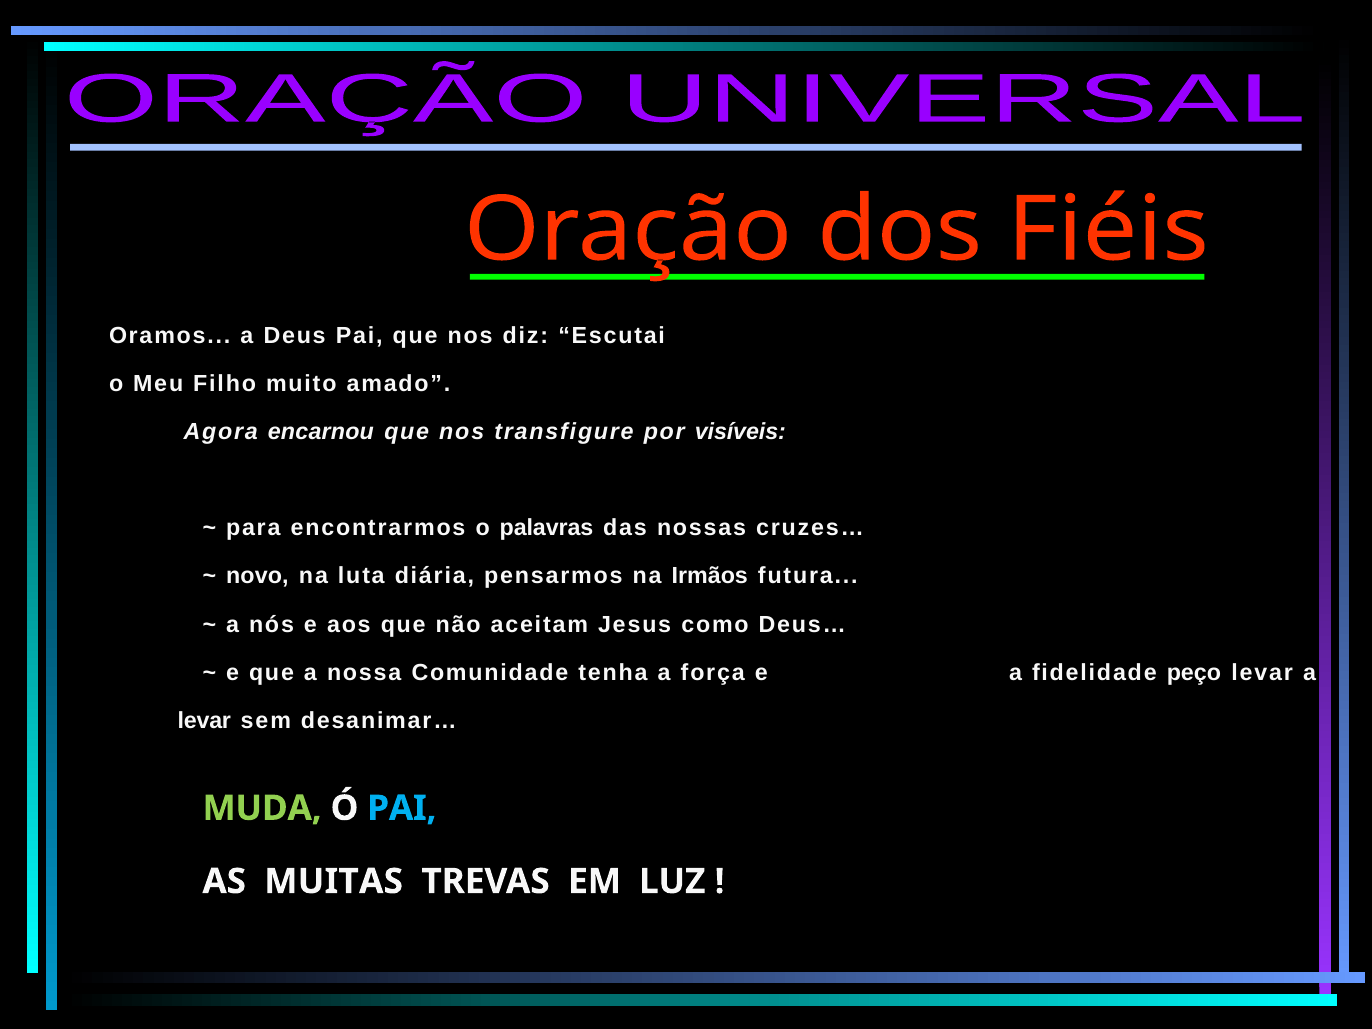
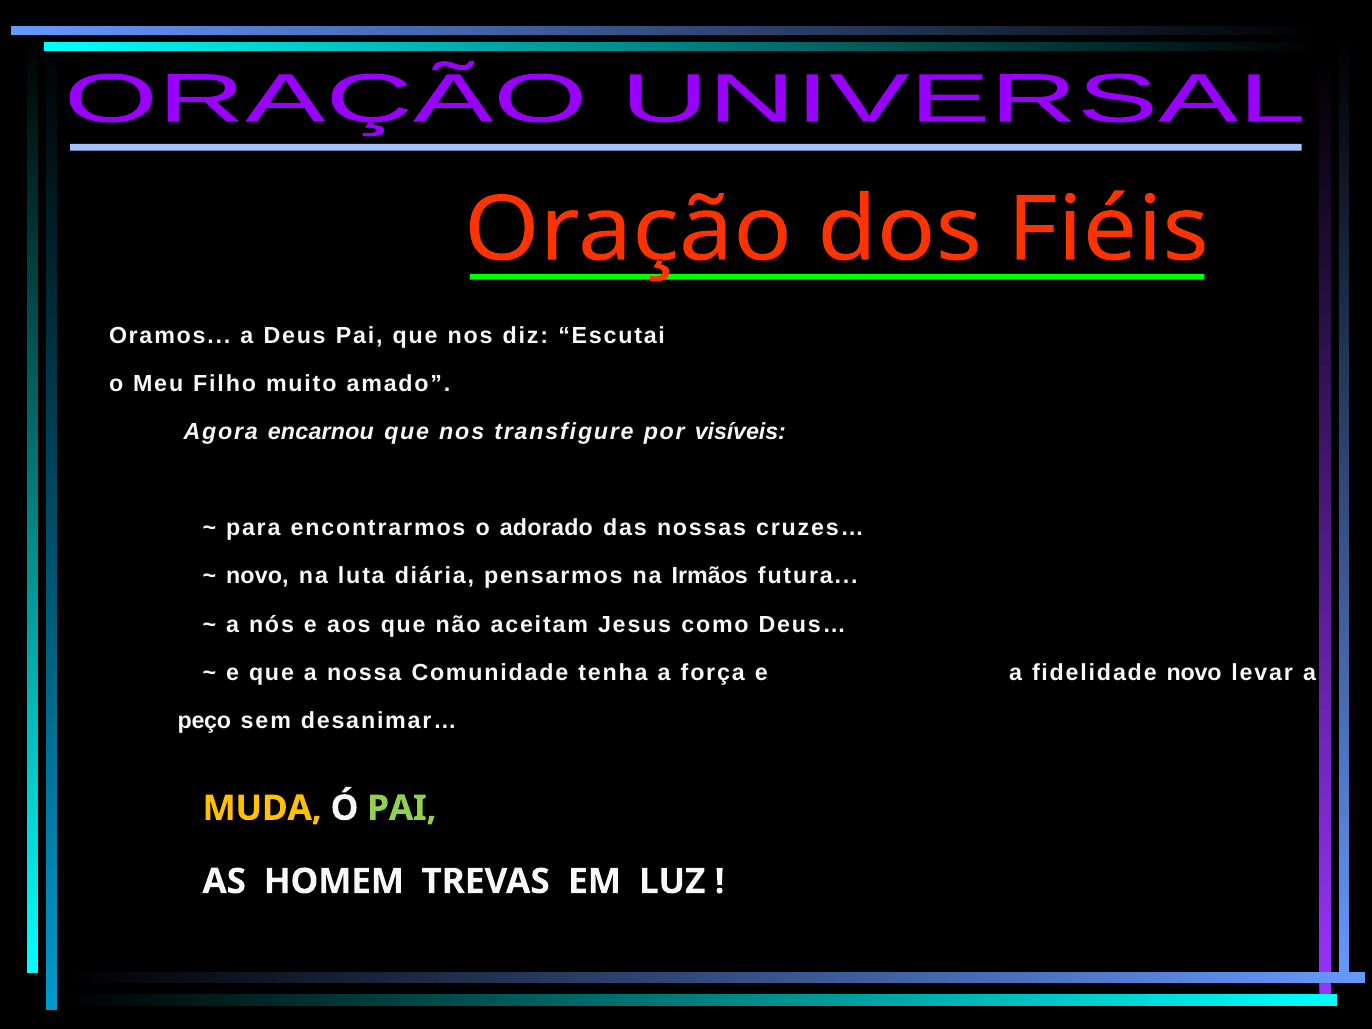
palavras: palavras -> adorado (546, 528)
fidelidade peço: peço -> novo (1194, 672)
levar: levar -> peço (204, 720)
MUDA colour: light green -> yellow (262, 808)
PAI colour: light blue -> light green (402, 808)
MUITAS: MUITAS -> HOMEM (334, 881)
